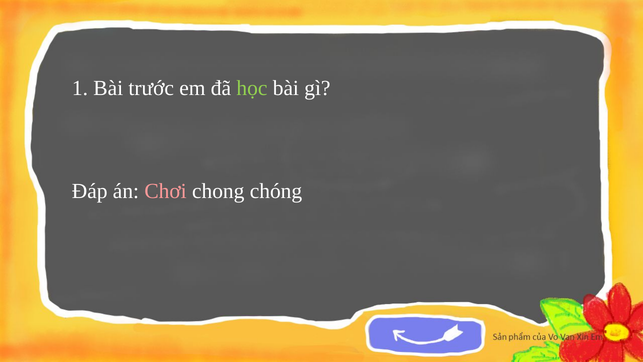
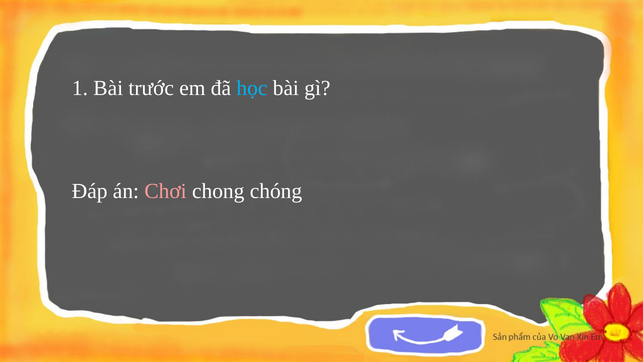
học colour: light green -> light blue (252, 88)
